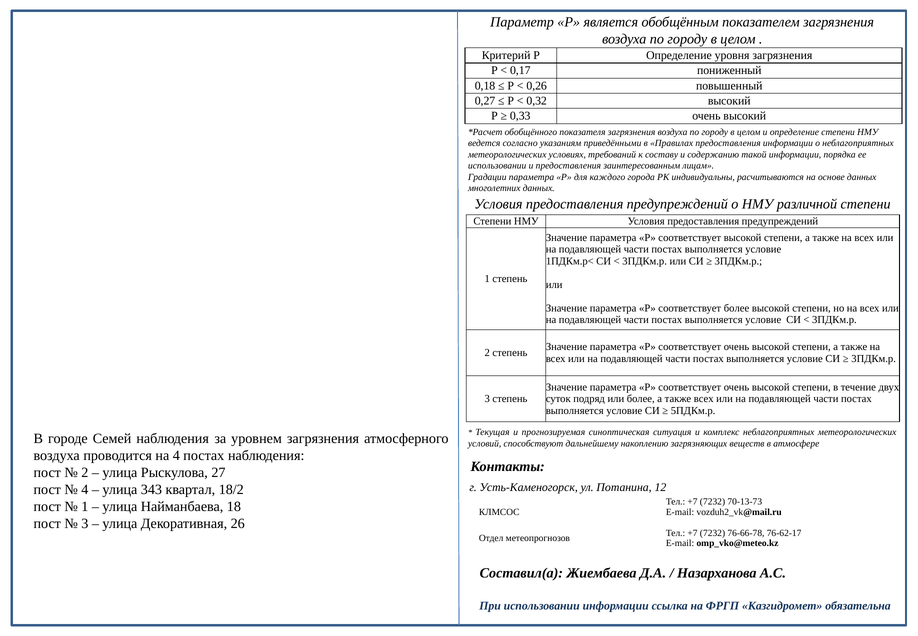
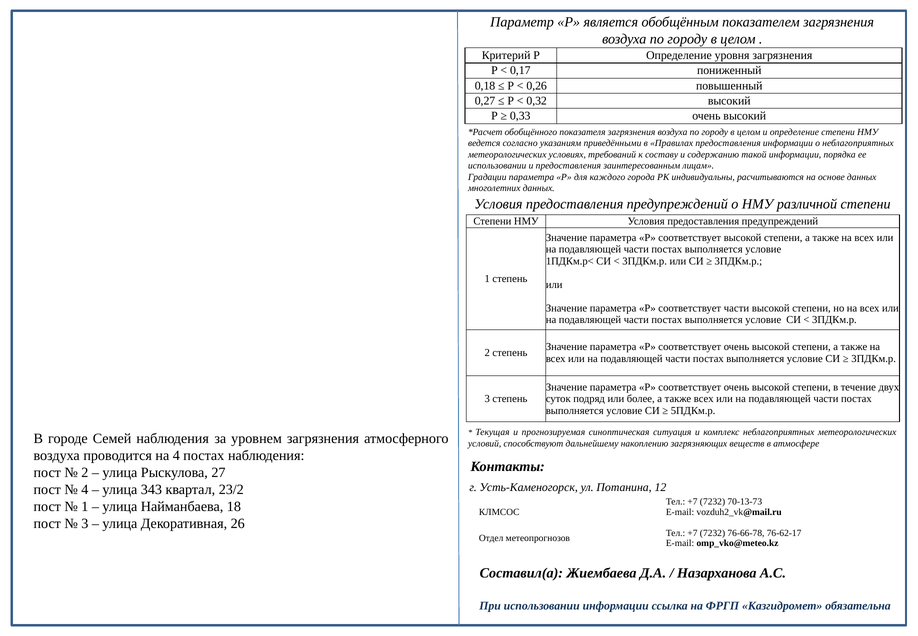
соответствует более: более -> части (736, 308)
18/2: 18/2 -> 23/2 (231, 489)
